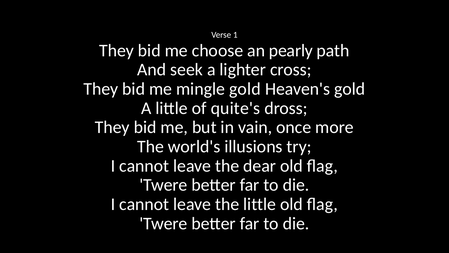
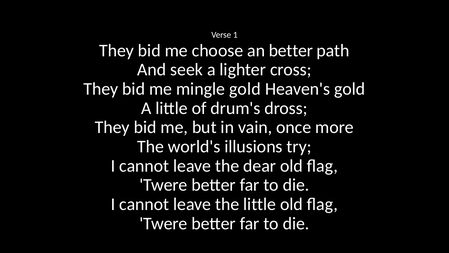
an pearly: pearly -> better (291, 50)
quite's: quite's -> drum's (236, 108)
